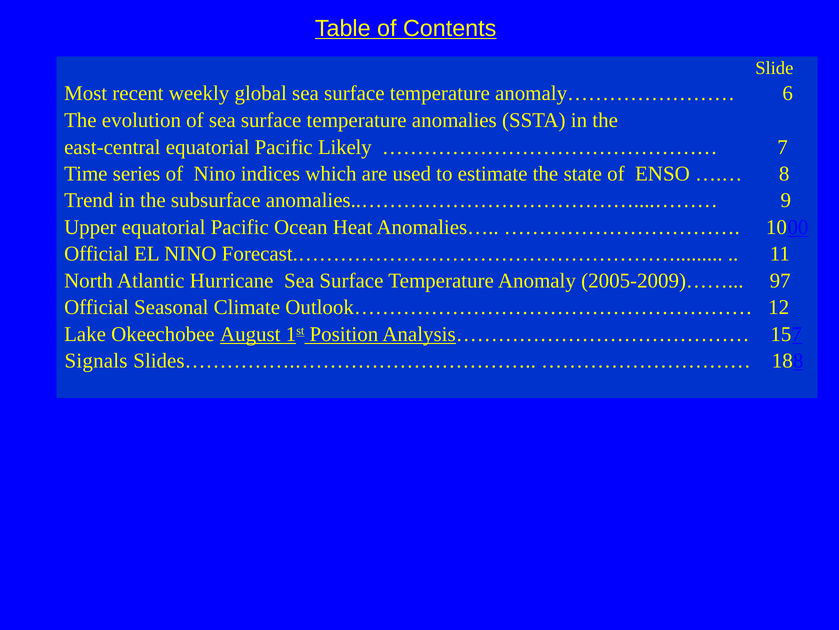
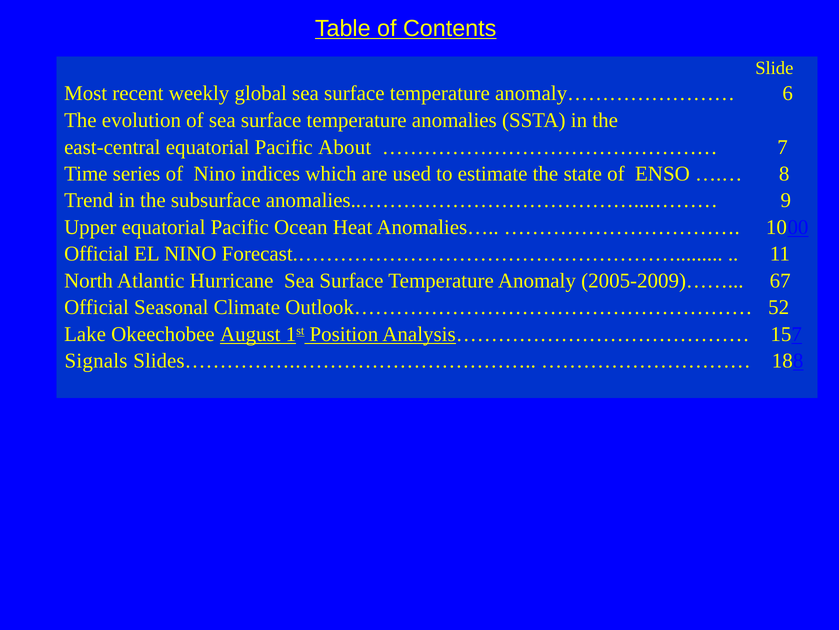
Likely: Likely -> About (345, 147)
97: 97 -> 67 (780, 280)
12: 12 -> 52 (779, 307)
